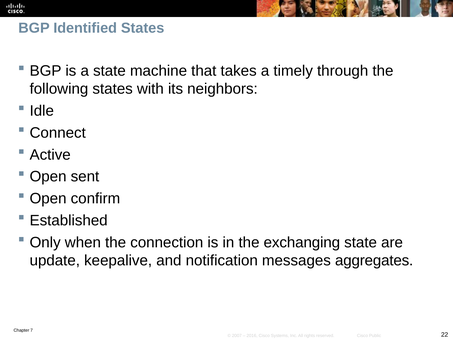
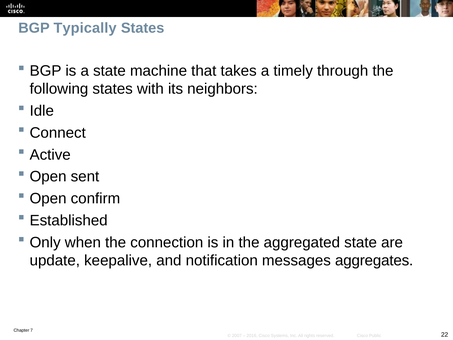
Identified: Identified -> Typically (85, 28)
exchanging: exchanging -> aggregated (302, 242)
